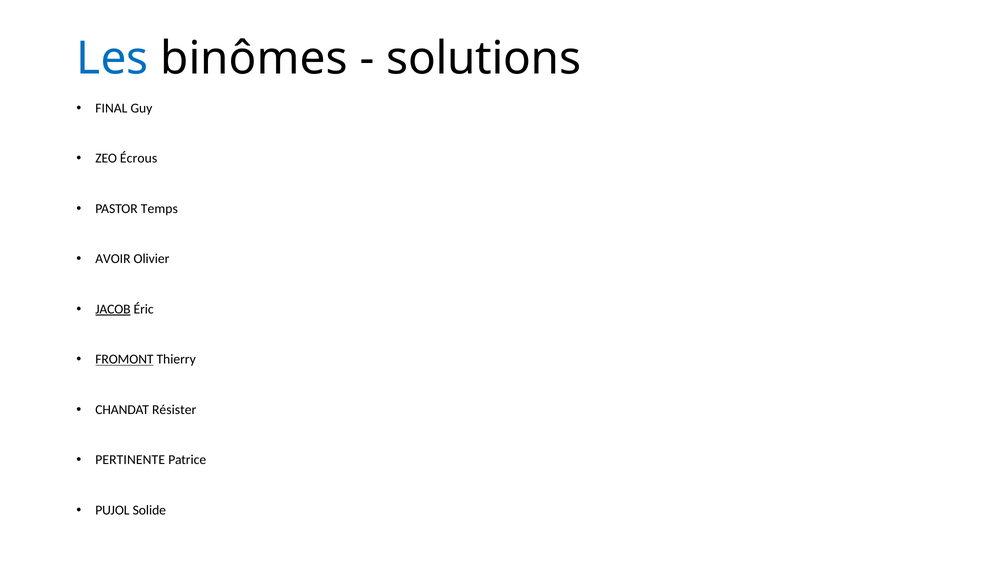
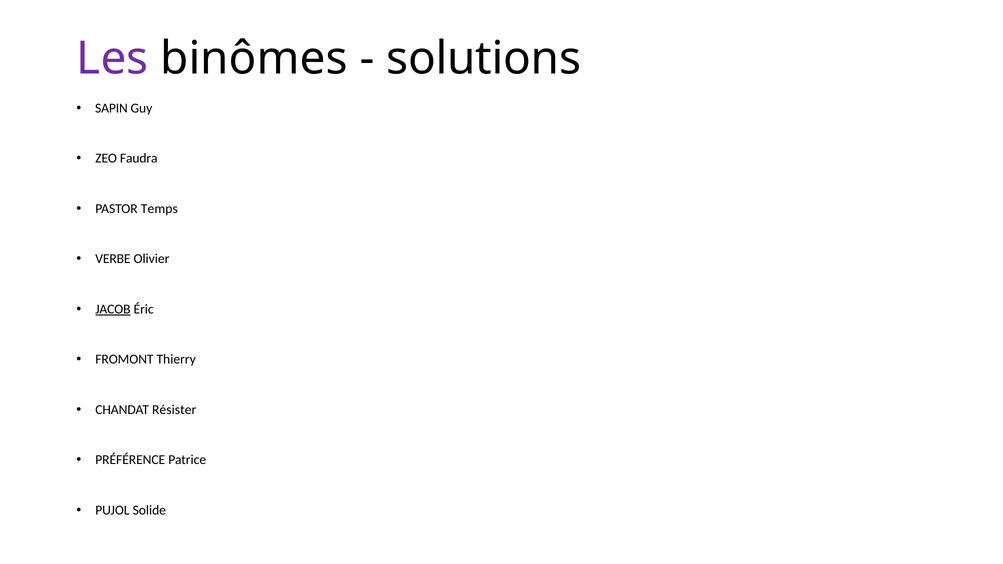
Les colour: blue -> purple (112, 58)
FINAL: FINAL -> SAPIN (111, 108)
Écrous: Écrous -> Faudra (139, 158)
AVOIR: AVOIR -> VERBE (113, 259)
FROMONT underline: present -> none (124, 359)
PERTINENTE: PERTINENTE -> PRÉFÉRENCE (130, 460)
